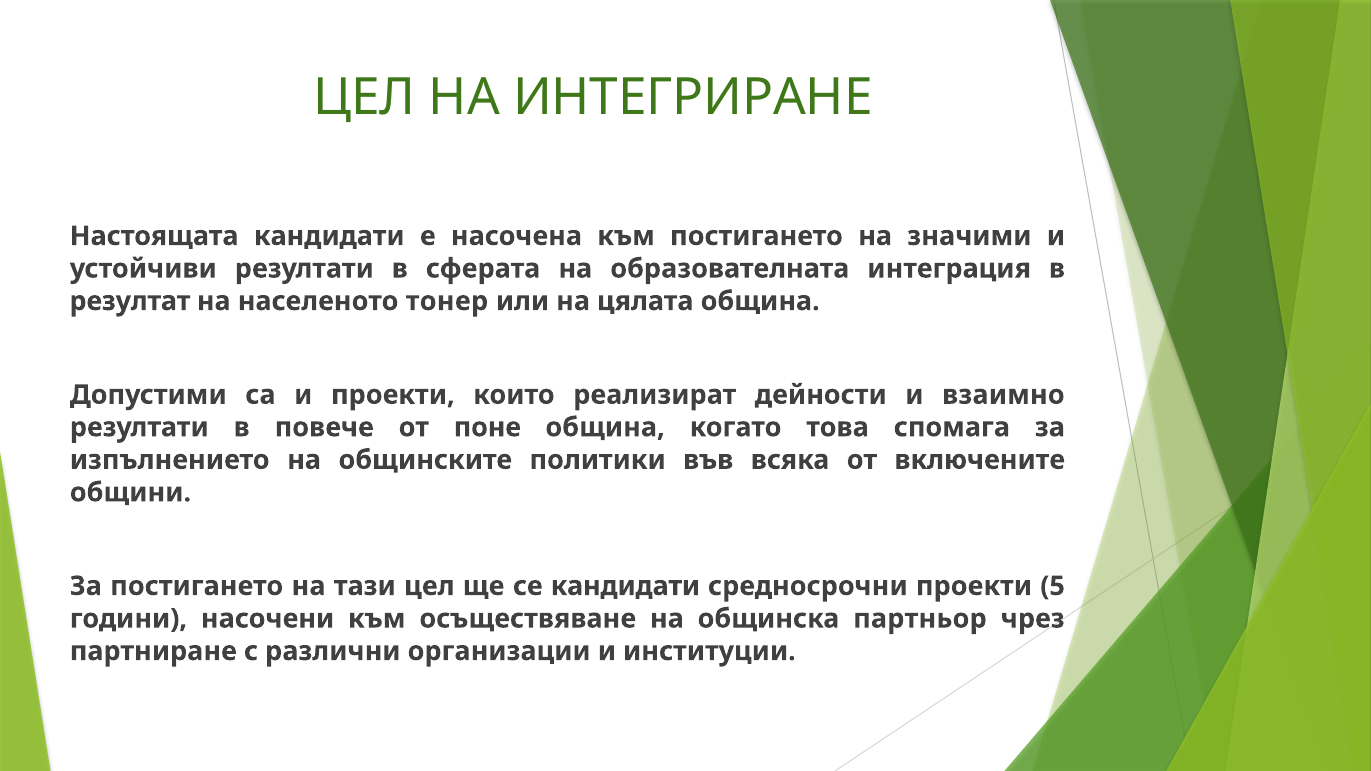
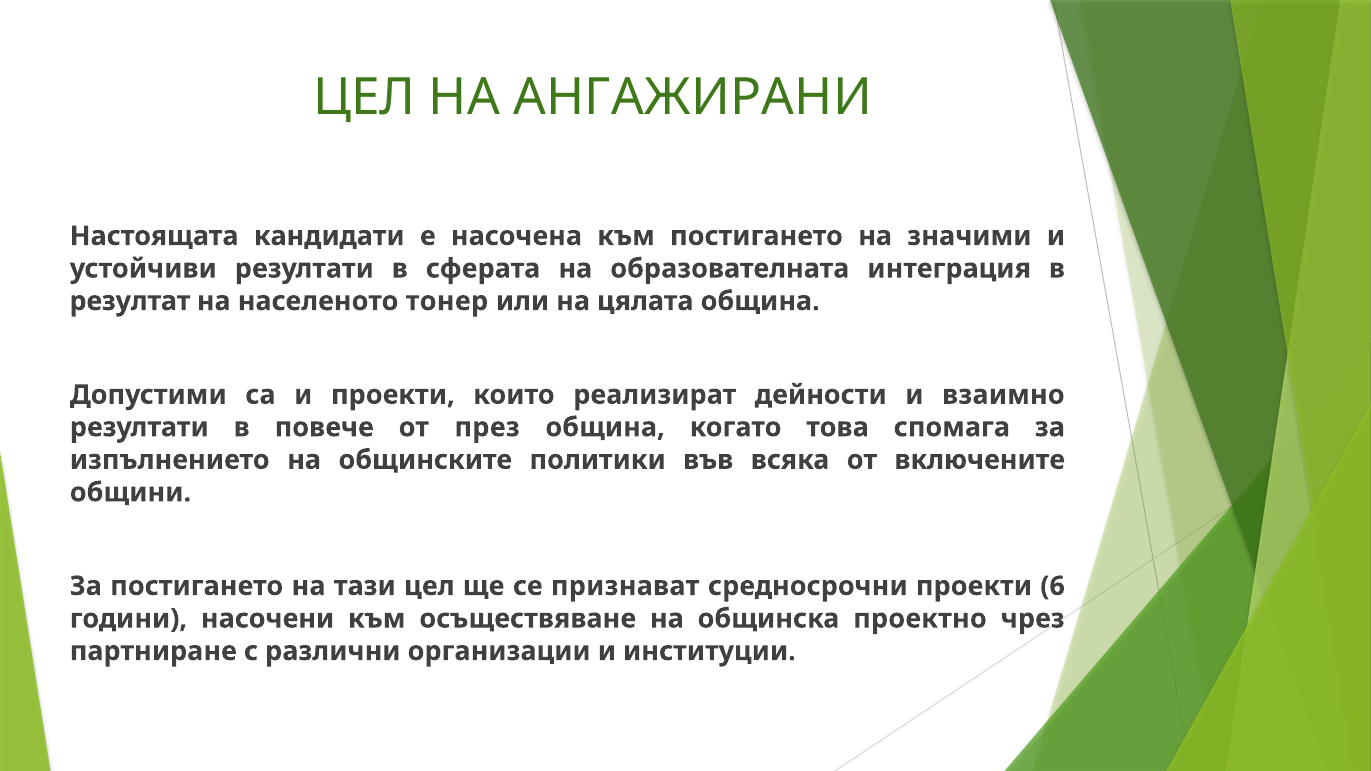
ИНТЕГРИРАНЕ: ИНТЕГРИРАНЕ -> АНГАЖИРАНИ (693, 98)
поне: поне -> през (487, 427)
се кандидати: кандидати -> признават (625, 586)
5: 5 -> 6 (1053, 586)
партньор: партньор -> проектно (920, 619)
